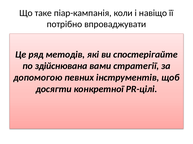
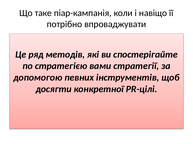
здійснювана: здійснювана -> стратегією (61, 66)
